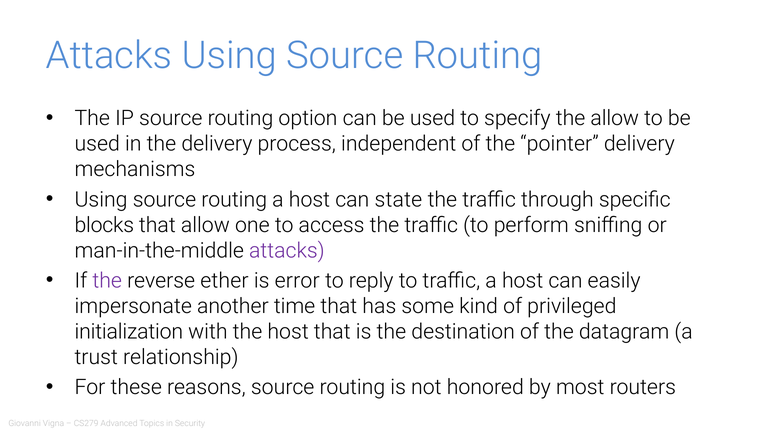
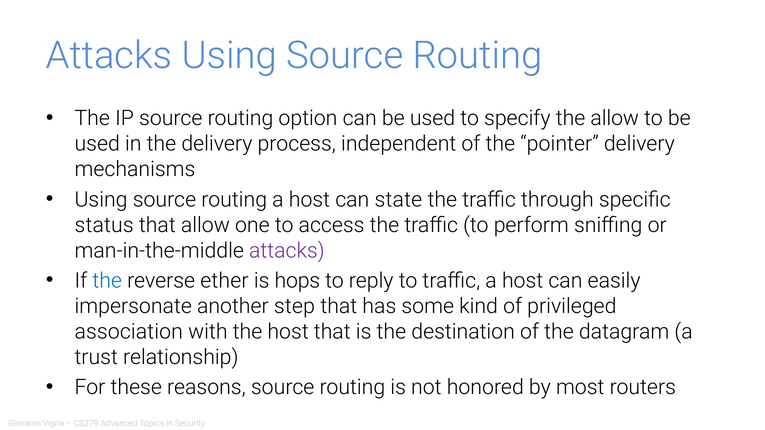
blocks: blocks -> status (104, 225)
the colour: purple -> blue (107, 281)
error: error -> hops (297, 281)
time: time -> step (294, 306)
initialization: initialization -> association (129, 332)
